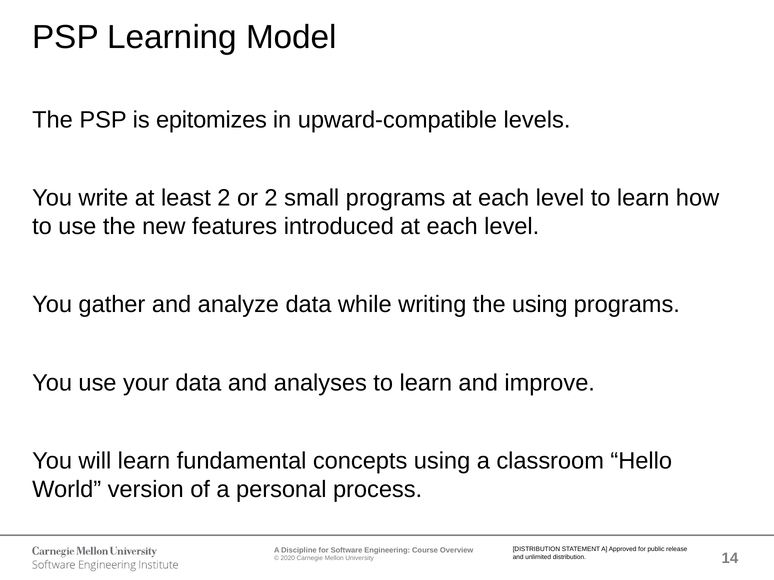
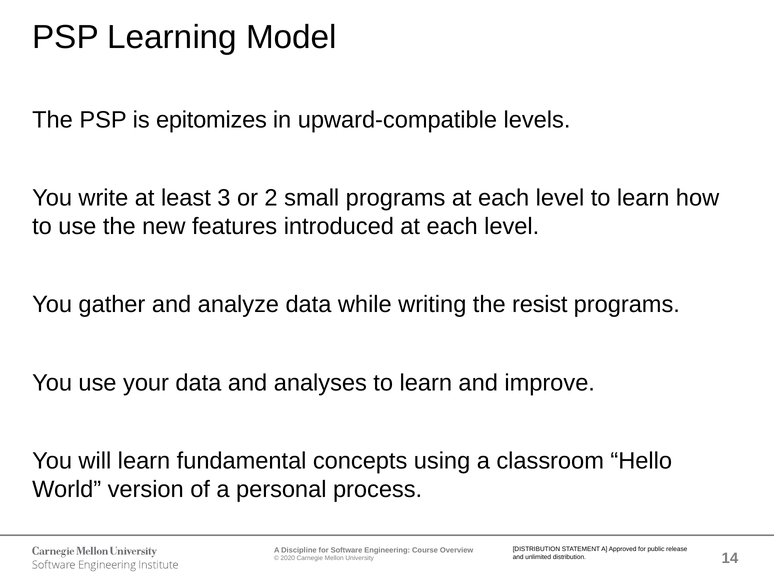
least 2: 2 -> 3 (224, 198)
the using: using -> resist (540, 305)
